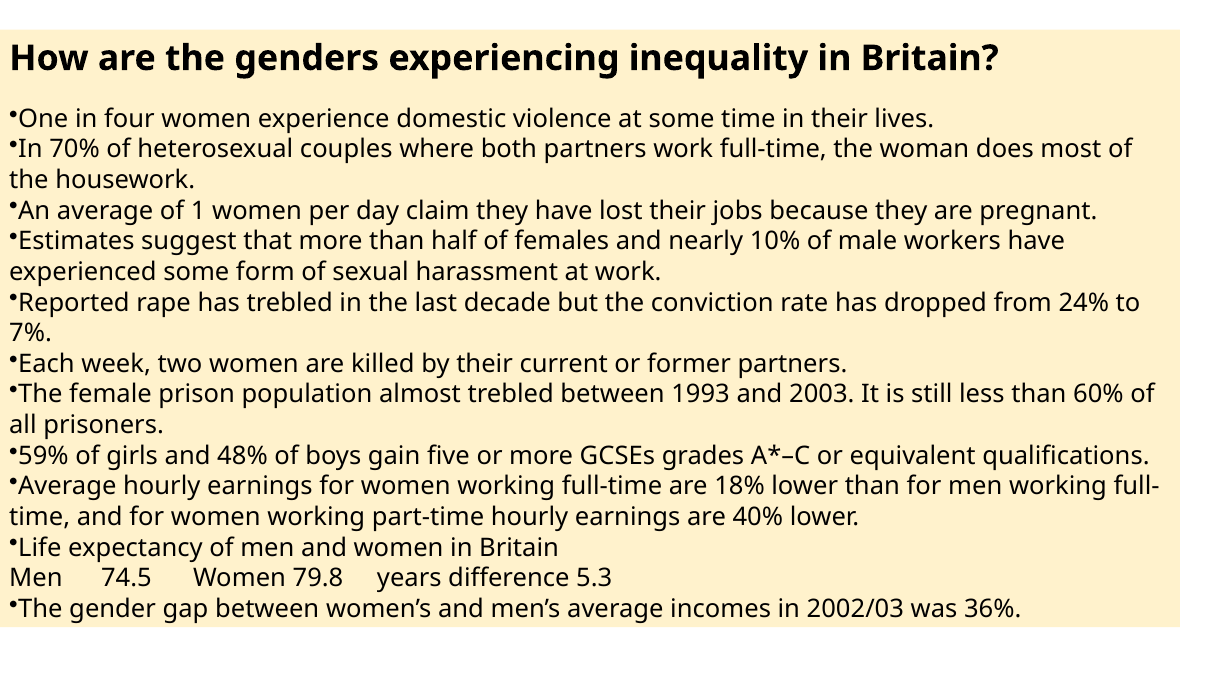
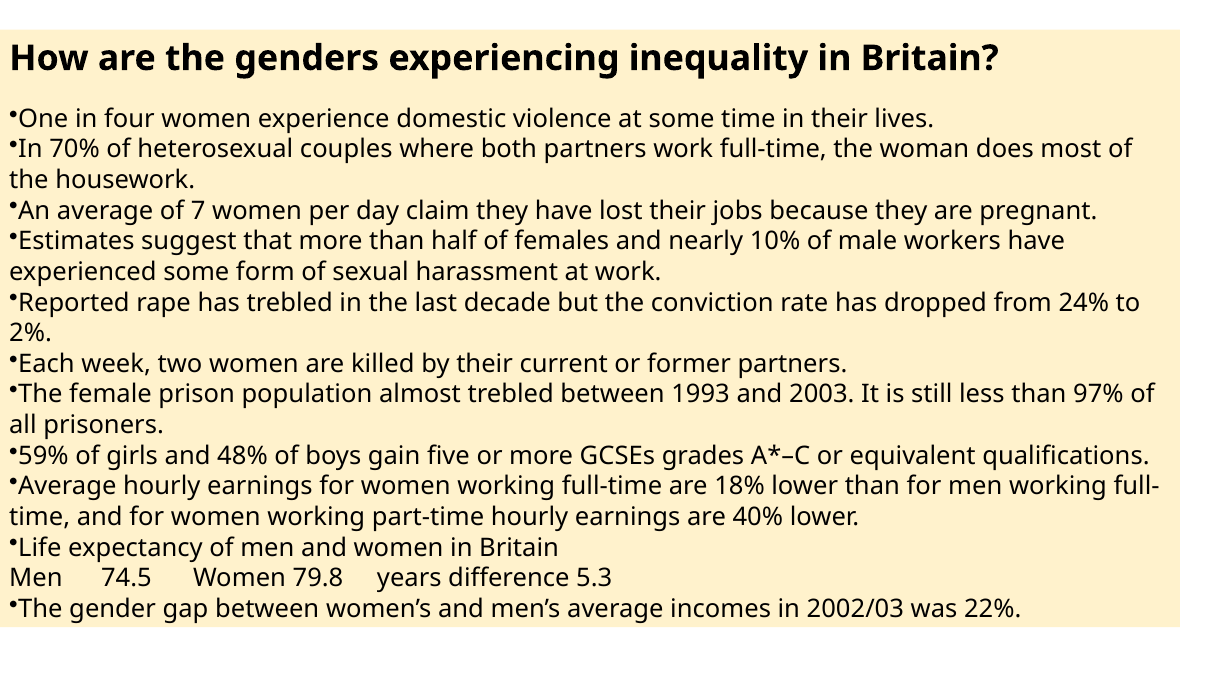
1: 1 -> 7 (198, 211)
7%: 7% -> 2% (31, 334)
60%: 60% -> 97% (1098, 395)
36%: 36% -> 22% (993, 609)
